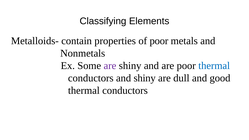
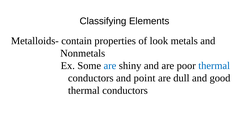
of poor: poor -> look (159, 41)
are colour: purple -> blue (110, 66)
and shiny: shiny -> point (145, 78)
